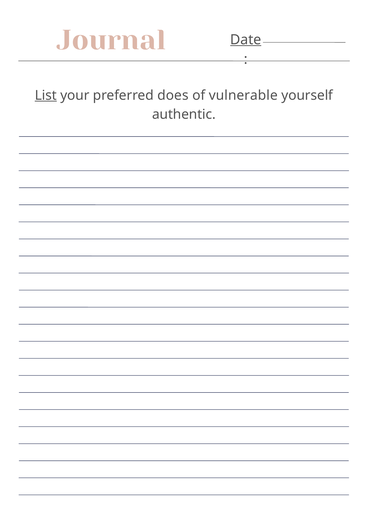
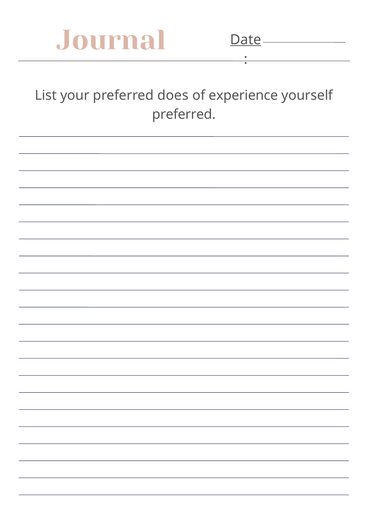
List underline: present -> none (46, 95)
vulnerable: vulnerable -> experience (243, 95)
authentic: authentic -> preferred (184, 115)
